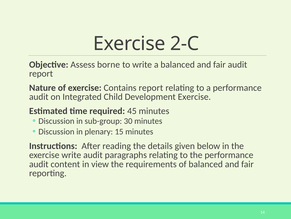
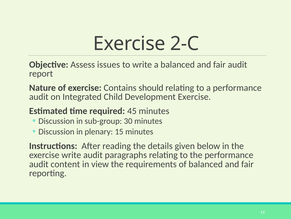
borne: borne -> issues (109, 64)
Contains report: report -> should (151, 87)
